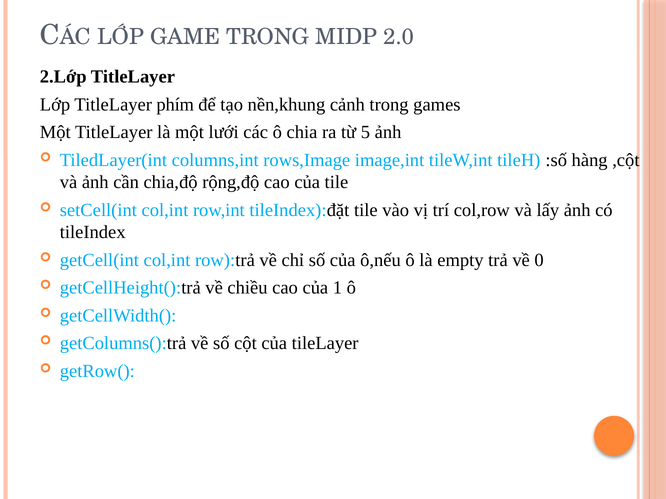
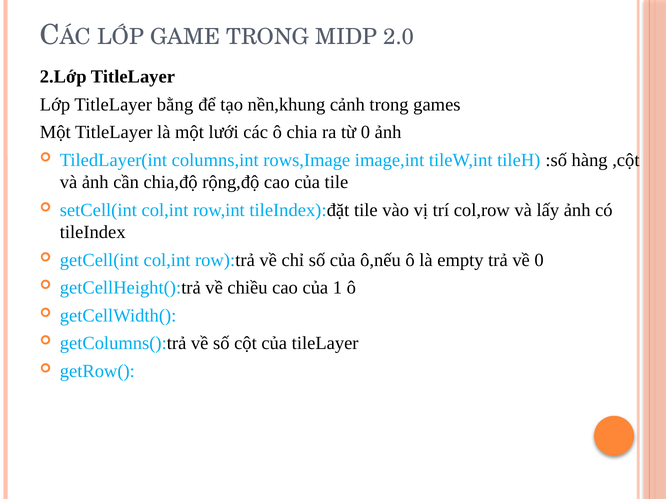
phím: phím -> bằng (175, 105)
từ 5: 5 -> 0 (365, 132)
